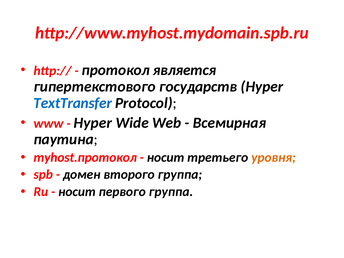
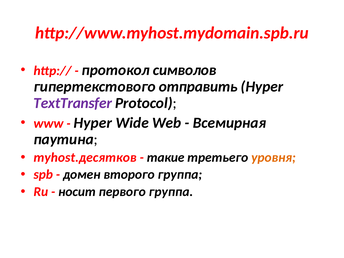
является: является -> символов (185, 70)
государств: государств -> отправить (198, 87)
TextTransfer colour: blue -> purple (73, 103)
myhost.протокол: myhost.протокол -> myhost.десятков (85, 157)
носит: носит -> такие (166, 157)
